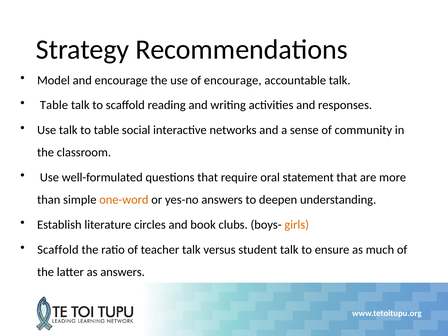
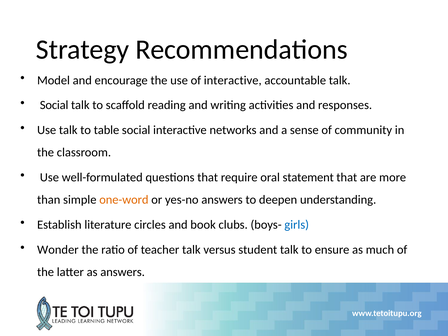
of encourage: encourage -> interactive (233, 80)
Table: Table -> Social (54, 105)
girls colour: orange -> blue (297, 225)
Scaffold: Scaffold -> Wonder (58, 250)
